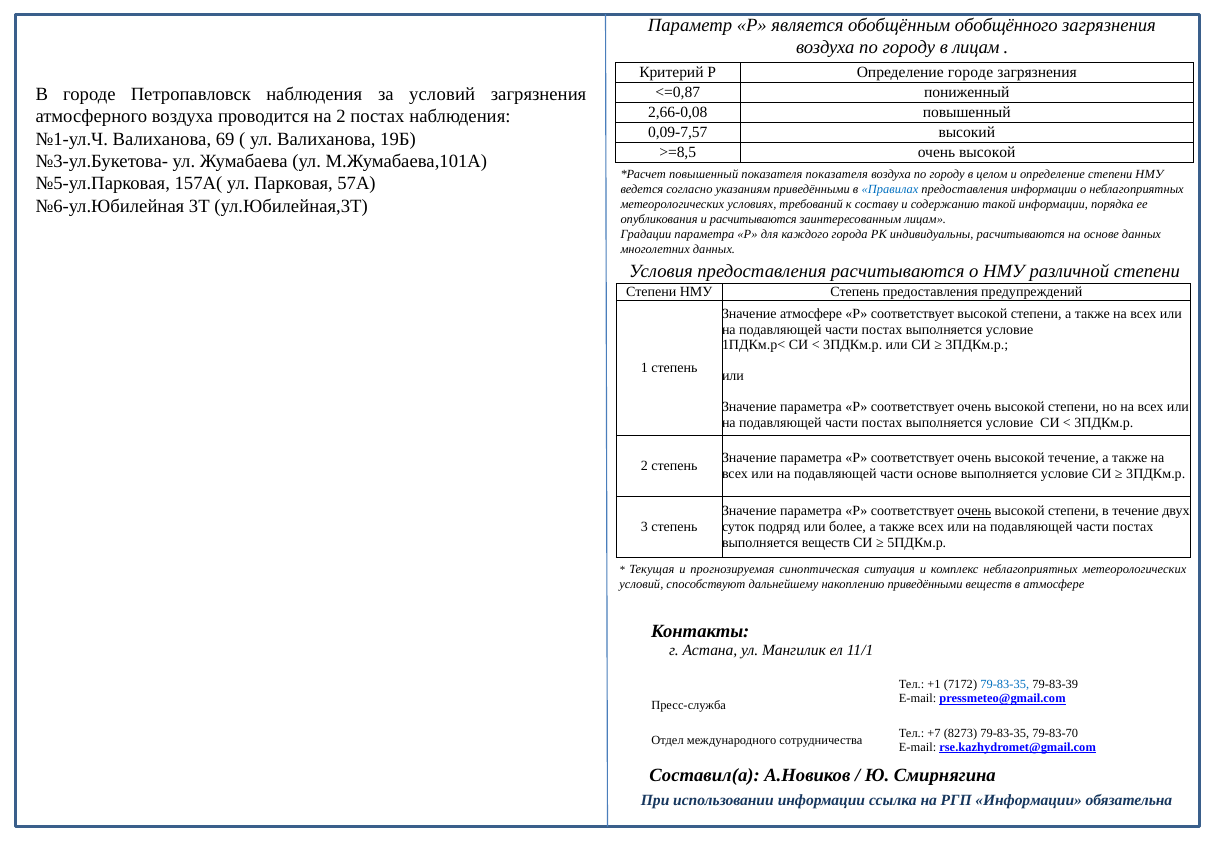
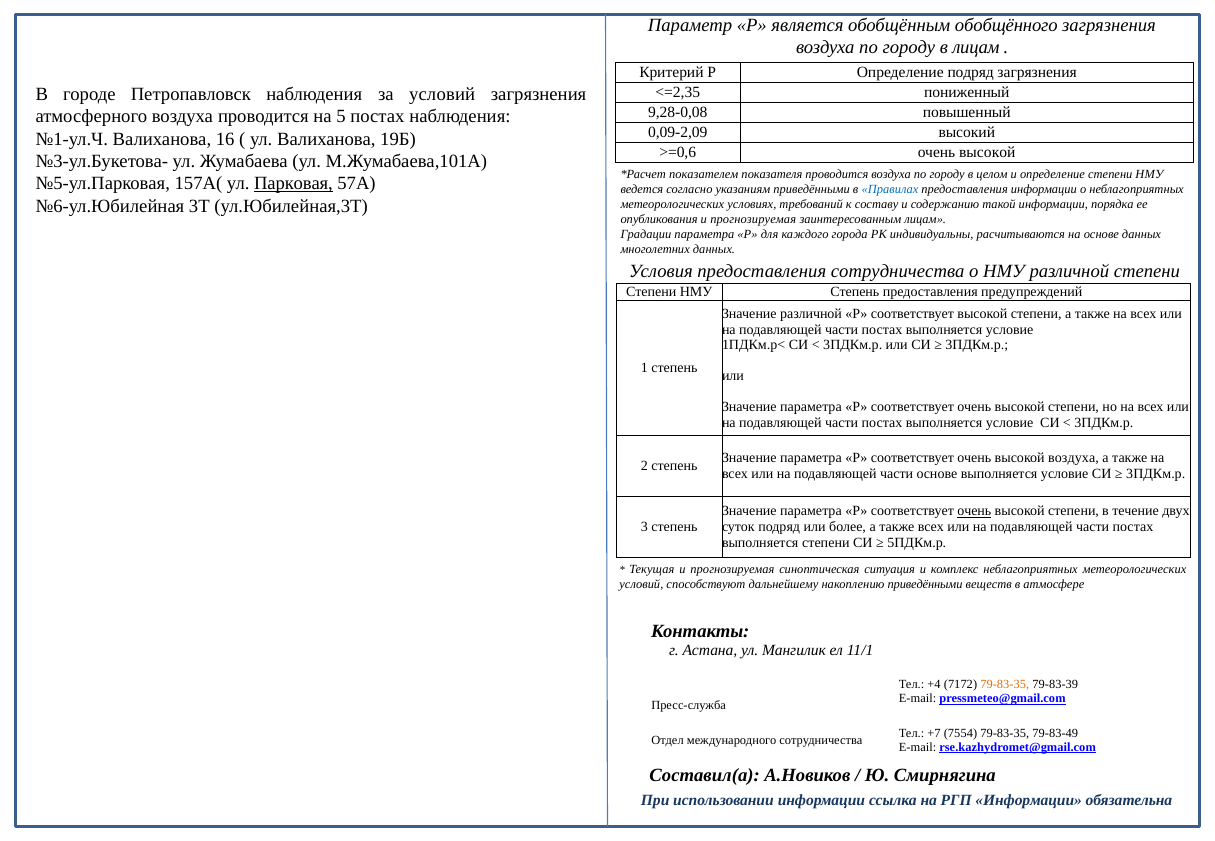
Определение городе: городе -> подряд (971, 72)
<=0,87: <=0,87 -> <=2,35 (678, 92)
2,66-0,08: 2,66-0,08 -> 9,28-0,08 (678, 112)
на 2: 2 -> 5 (341, 117)
0,09-7,57: 0,09-7,57 -> 0,09-2,09 (678, 132)
69: 69 -> 16 (225, 139)
>=8,5: >=8,5 -> >=0,6 (678, 152)
повышенный: повышенный -> показателем (704, 175)
показателя показателя: показателя -> проводится (837, 175)
Парковая underline: none -> present (293, 184)
опубликования и расчитываются: расчитываются -> прогнозируемая (753, 219)
предоставления расчитываются: расчитываются -> сотрудничества (898, 271)
Значение атмосфере: атмосфере -> различной (811, 314)
высокой течение: течение -> воздуха (1074, 458)
выполняется веществ: веществ -> степени (826, 542)
+1: +1 -> +4 (934, 685)
79-83-35 colour: blue -> orange (1005, 685)
8273: 8273 -> 7554 (960, 733)
79-83-70: 79-83-70 -> 79-83-49 (1055, 733)
